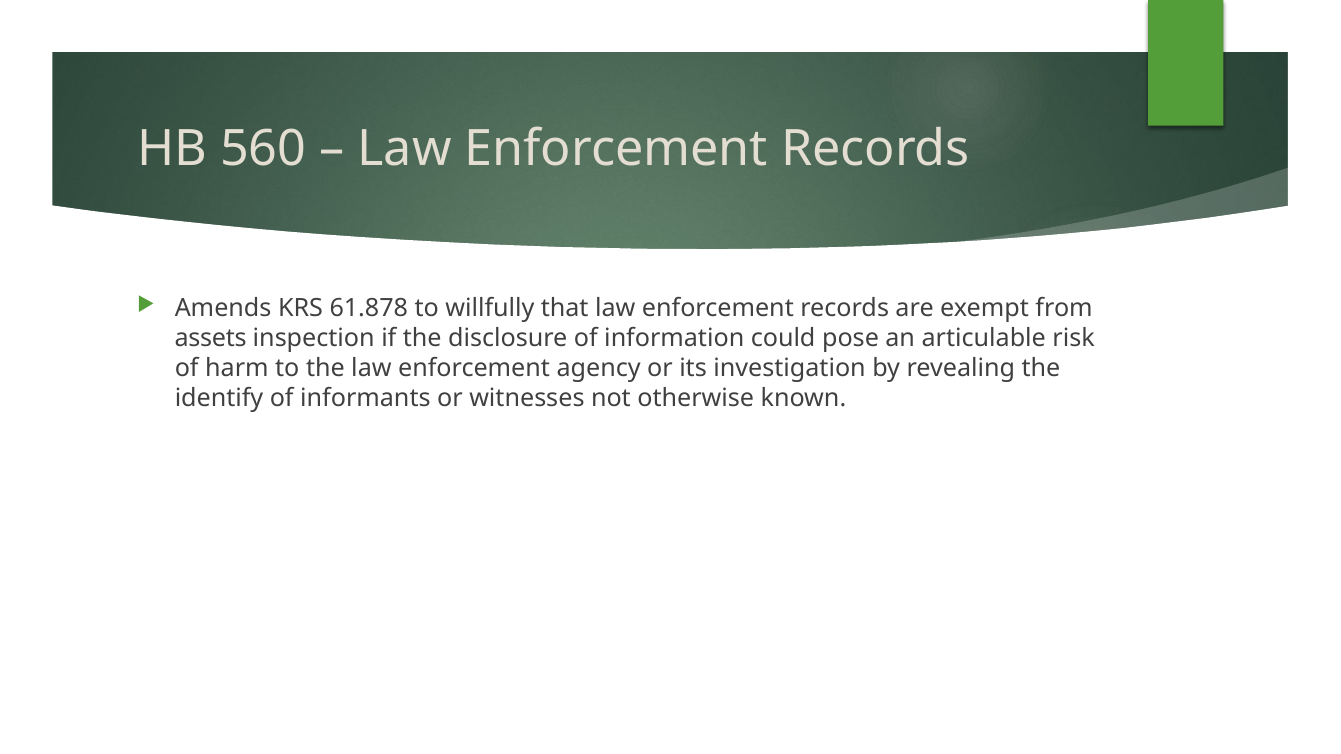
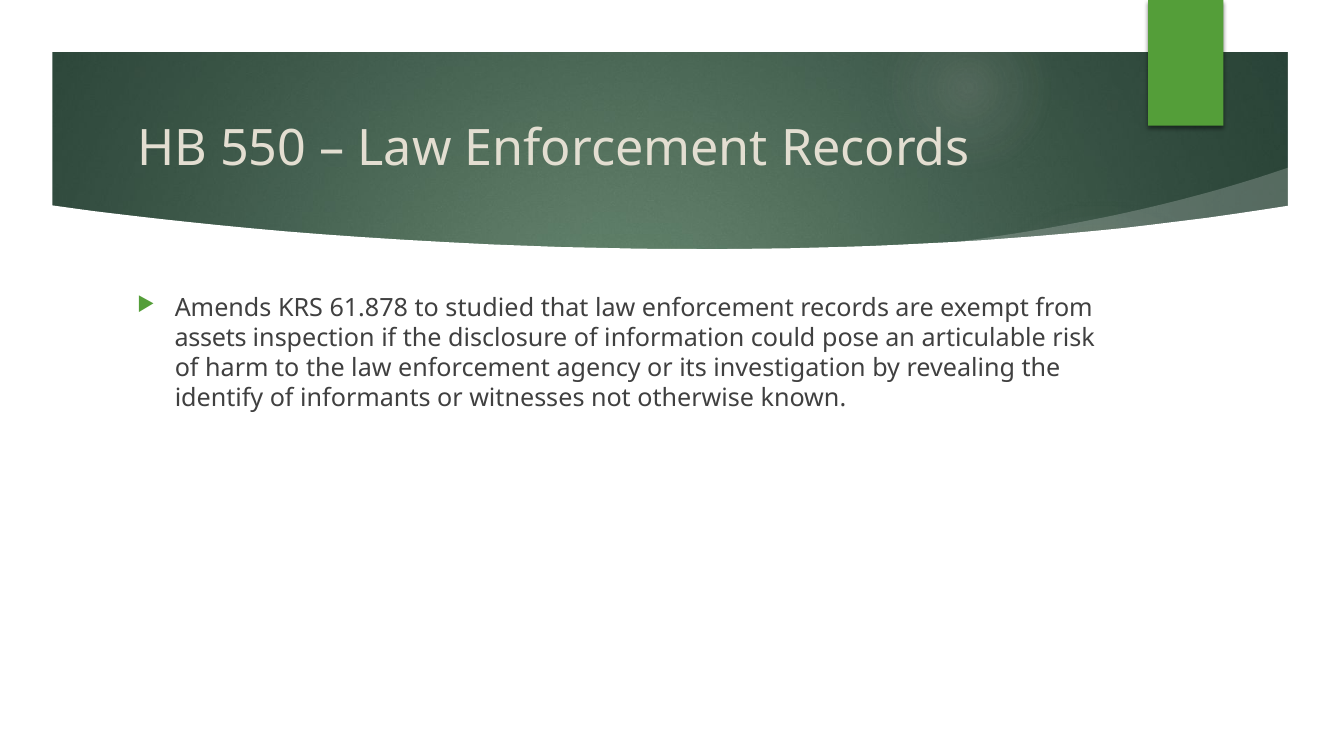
560: 560 -> 550 (263, 149)
willfully: willfully -> studied (490, 308)
